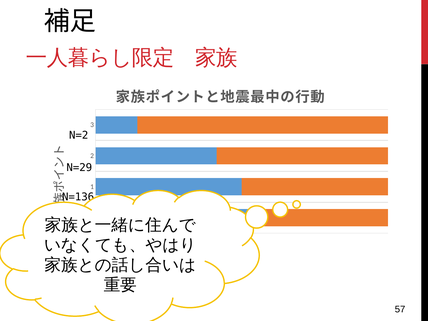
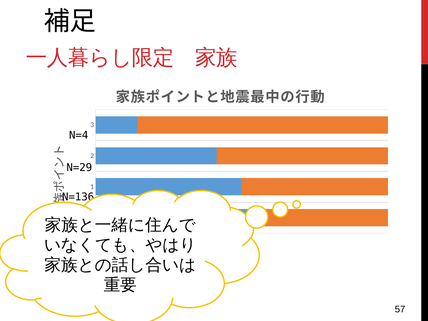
N=2: N=2 -> N=4 (79, 135)
